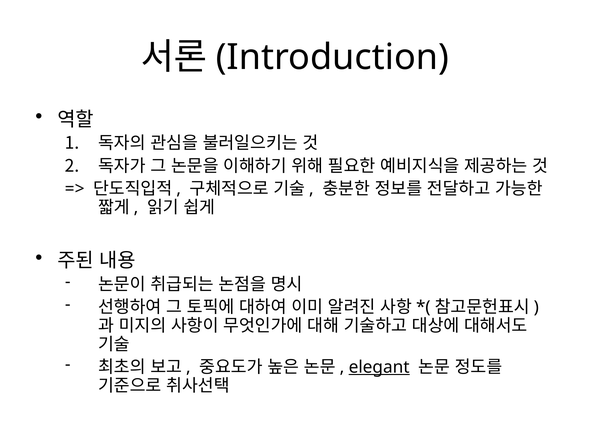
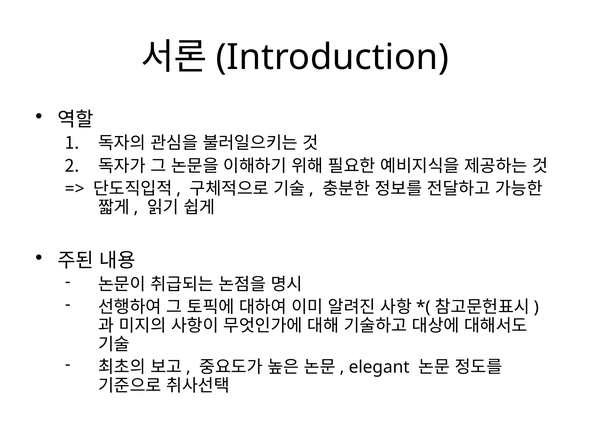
elegant underline: present -> none (379, 367)
